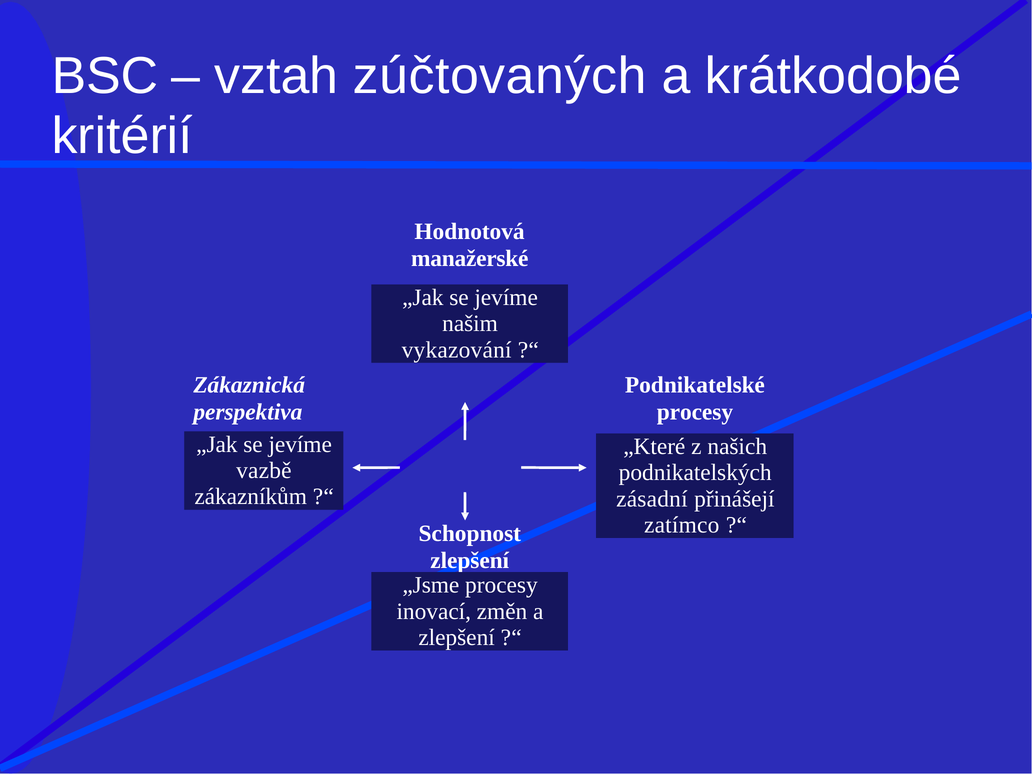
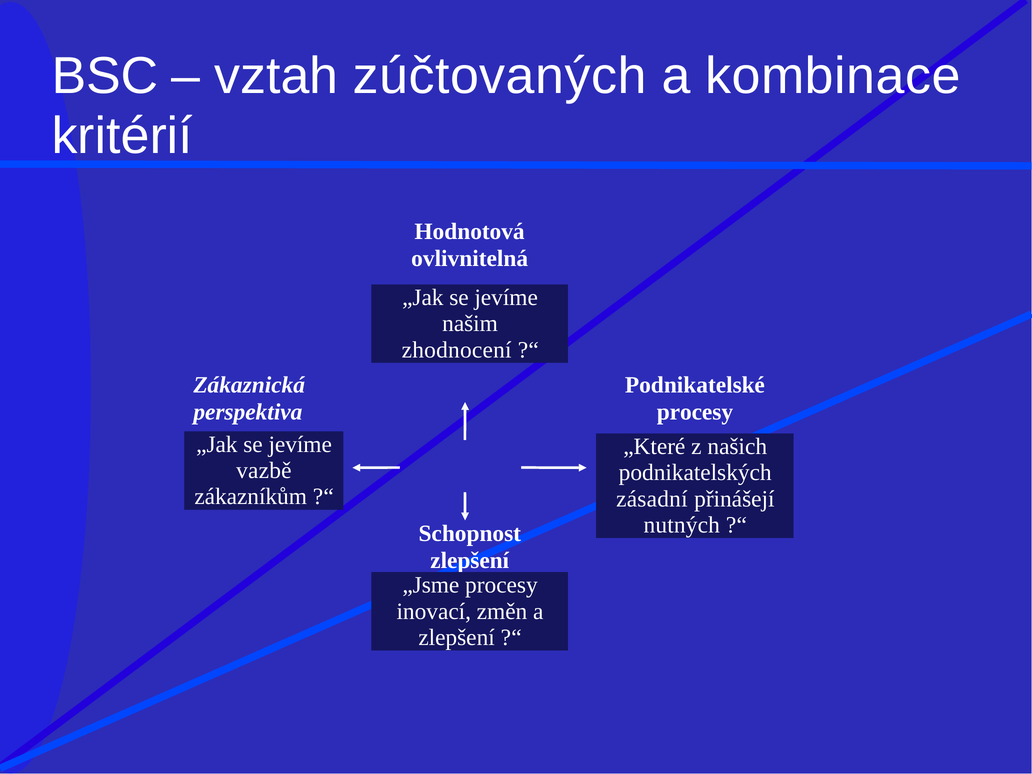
krátkodobé: krátkodobé -> kombinace (833, 76)
manažerské: manažerské -> ovlivnitelná (470, 259)
vykazování: vykazování -> zhodnocení (457, 350)
zatímco: zatímco -> nutných (682, 525)
